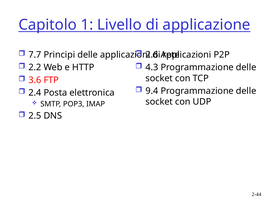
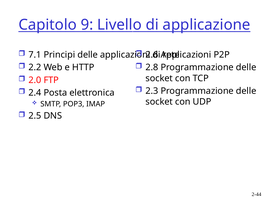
1: 1 -> 9 (87, 25)
7.7: 7.7 -> 7.1 (35, 55)
4.3: 4.3 -> 2.8 (152, 67)
3.6: 3.6 -> 2.0 (35, 80)
9.4: 9.4 -> 2.3 (152, 91)
